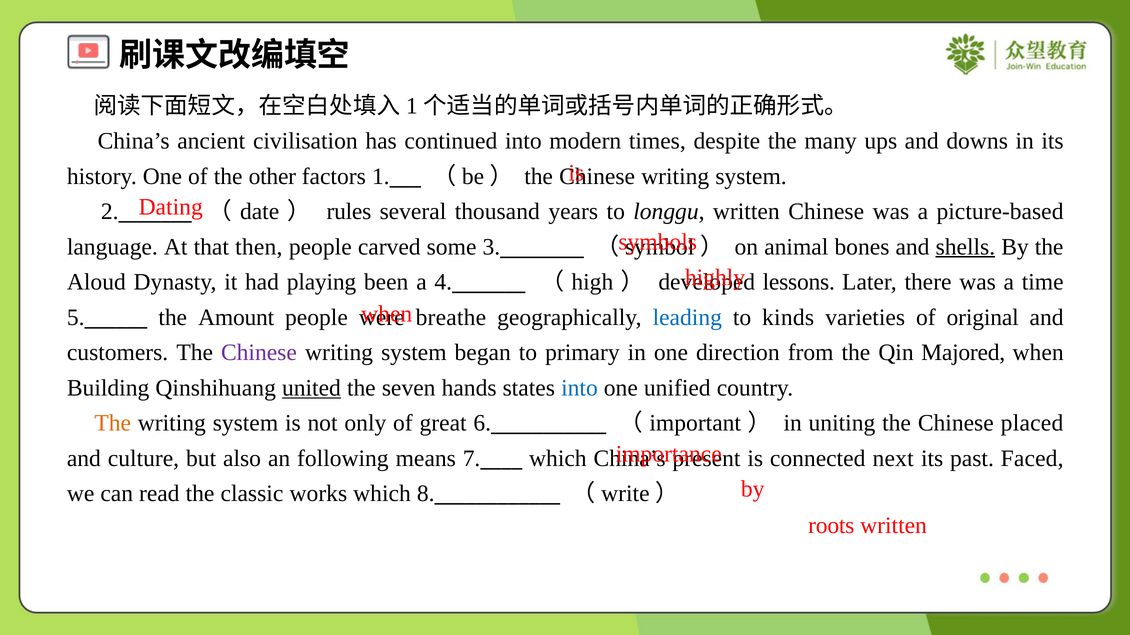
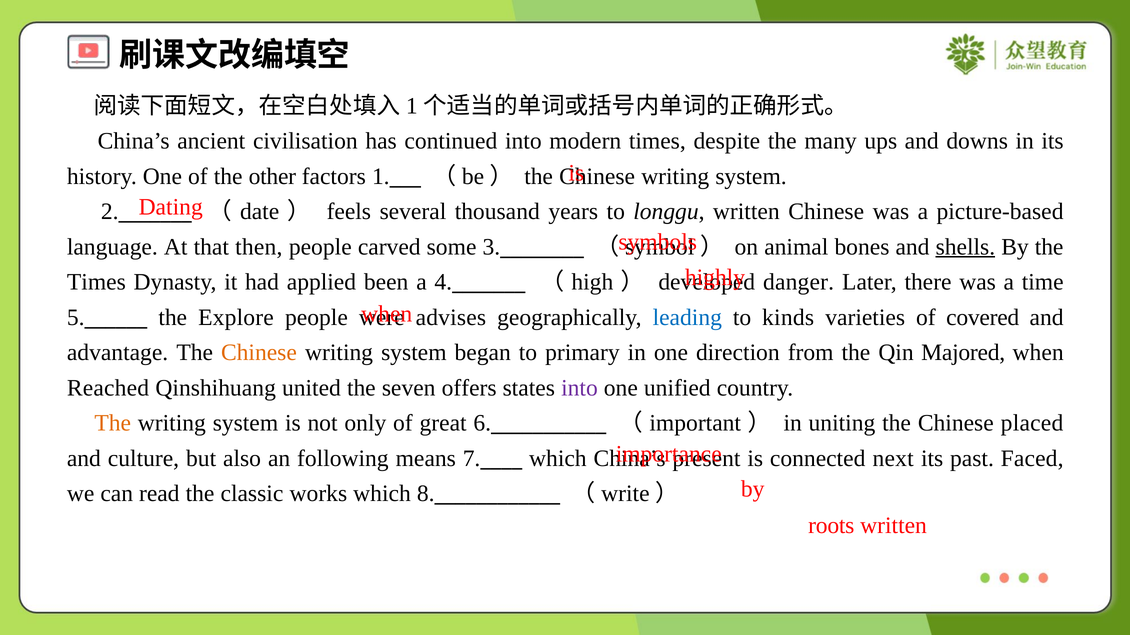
rules: rules -> feels (349, 212)
Aloud: Aloud -> Times (96, 282)
playing: playing -> applied (321, 282)
lessons: lessons -> danger (799, 282)
Amount: Amount -> Explore (236, 318)
breathe: breathe -> advises (451, 318)
original: original -> covered (983, 318)
customers: customers -> advantage (118, 353)
Chinese colour: purple -> orange (259, 353)
Building: Building -> Reached (108, 388)
united underline: present -> none (311, 388)
hands: hands -> offers (469, 388)
into colour: blue -> purple (579, 388)
